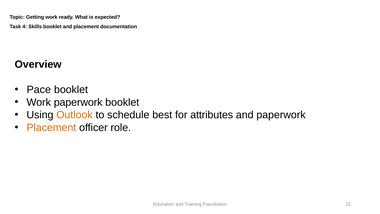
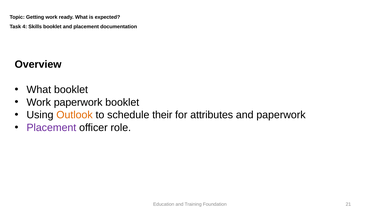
Pace: Pace -> What (39, 90)
best: best -> their (162, 115)
Placement colour: orange -> purple (51, 128)
